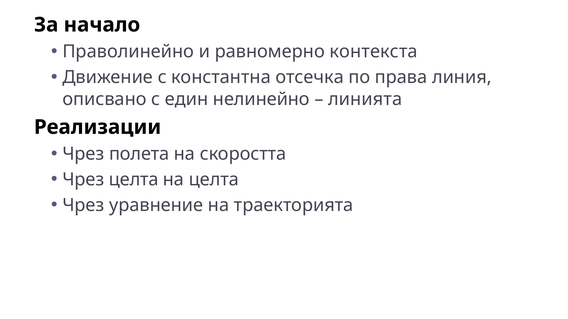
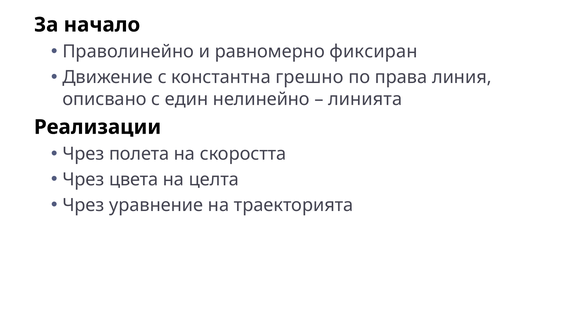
контекста: контекста -> фиксиран (374, 52)
отсечка: отсечка -> грешно (310, 77)
Чрез целта: целта -> цвета (134, 180)
